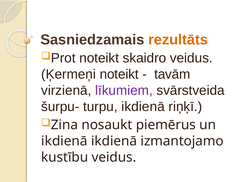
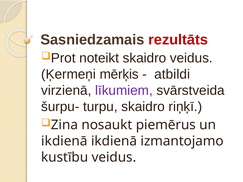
rezultāts colour: orange -> red (178, 40)
Ķermeņi noteikt: noteikt -> mērķis (119, 74)
tavām: tavām -> atbildi (172, 74)
turpu ikdienā: ikdienā -> skaidro (143, 107)
